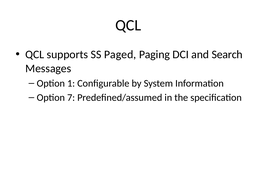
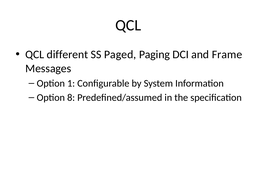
supports: supports -> different (67, 55)
Search: Search -> Frame (227, 55)
7: 7 -> 8 (71, 97)
